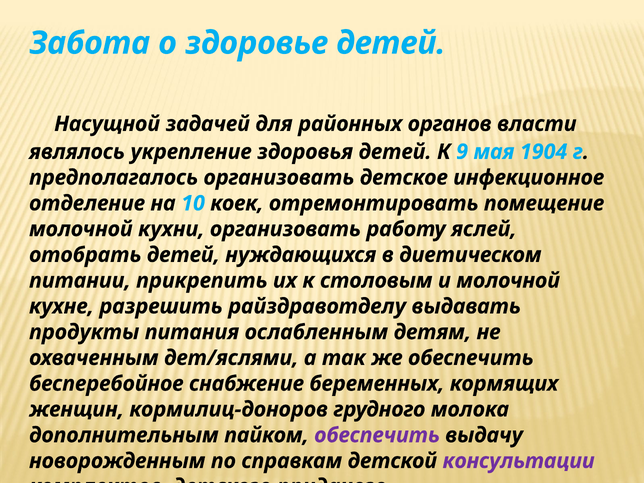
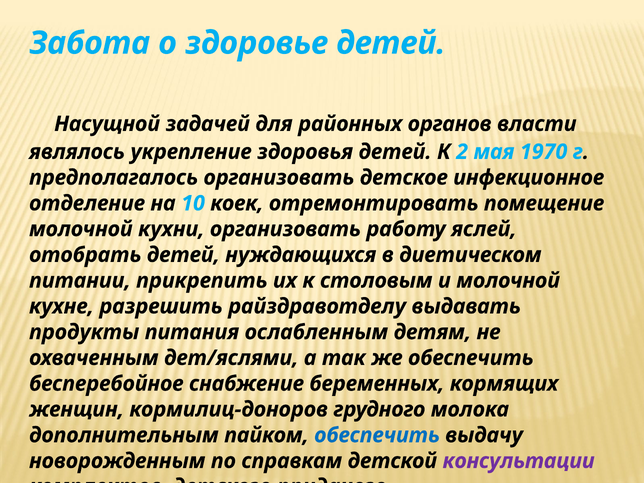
9: 9 -> 2 (462, 152)
1904: 1904 -> 1970 (544, 152)
обеспечить colour: purple -> blue (377, 435)
